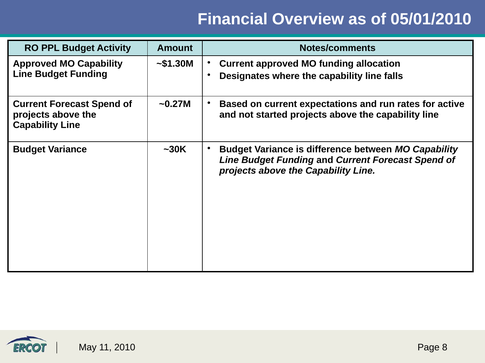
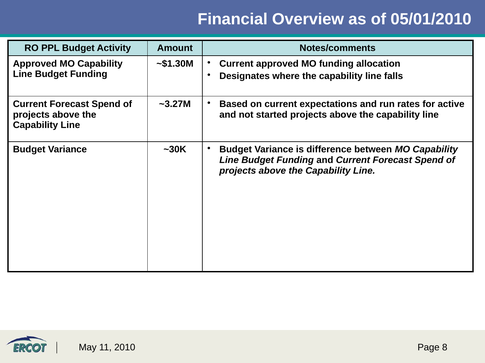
~0.27M: ~0.27M -> ~3.27M (175, 104)
